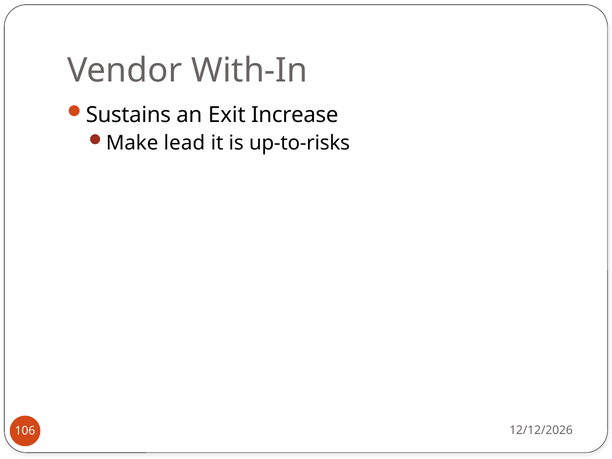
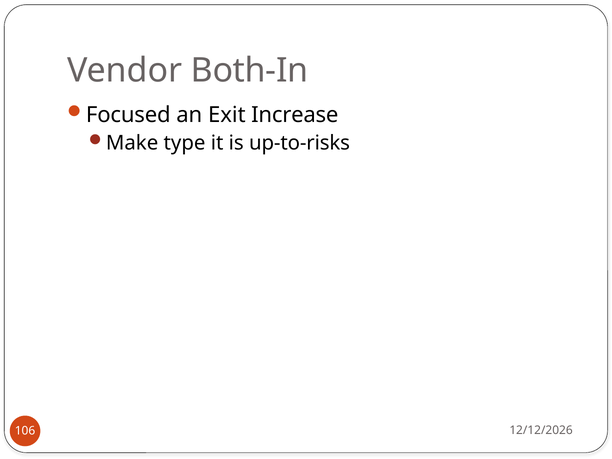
With-In: With-In -> Both-In (250, 71)
Sustains: Sustains -> Focused (128, 115)
lead: lead -> type (185, 143)
